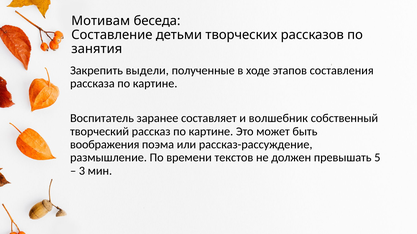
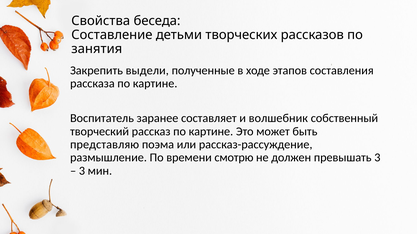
Мотивам: Мотивам -> Свойства (101, 21)
воображения: воображения -> представляю (105, 145)
текстов: текстов -> смотрю (234, 158)
превышать 5: 5 -> 3 (377, 158)
